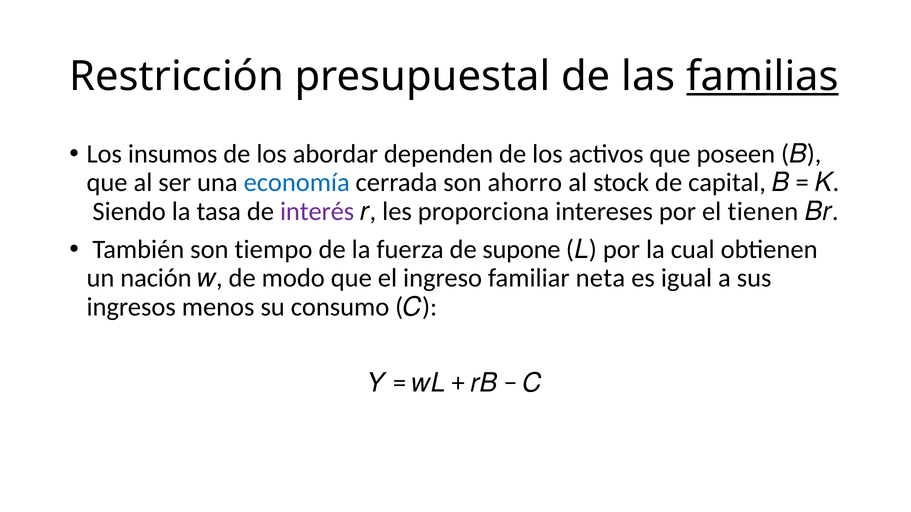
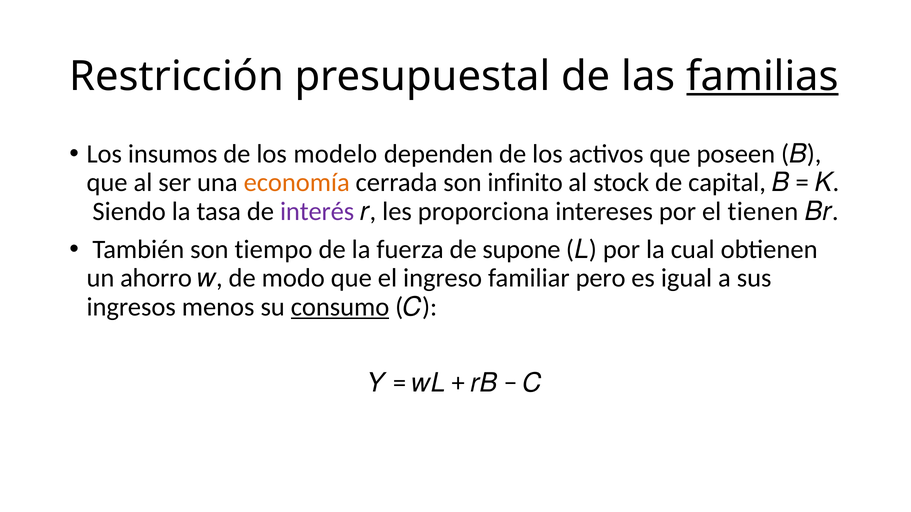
abordar: abordar -> modelo (335, 154)
economía colour: blue -> orange (297, 183)
ahorro: ahorro -> infinito (525, 183)
nación: nación -> ahorro (156, 278)
neta: neta -> pero (601, 278)
consumo underline: none -> present (340, 307)
